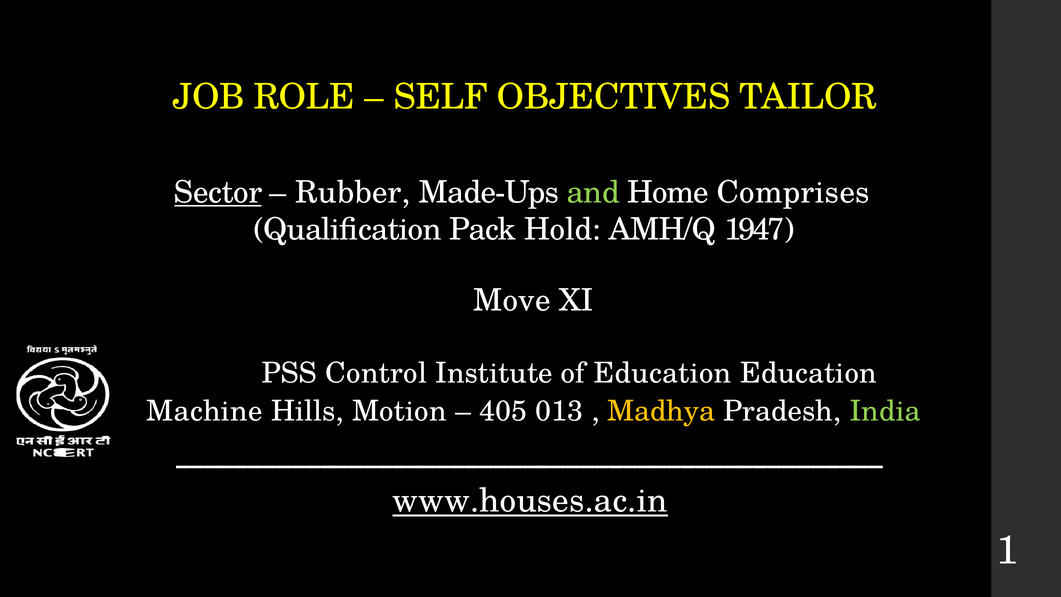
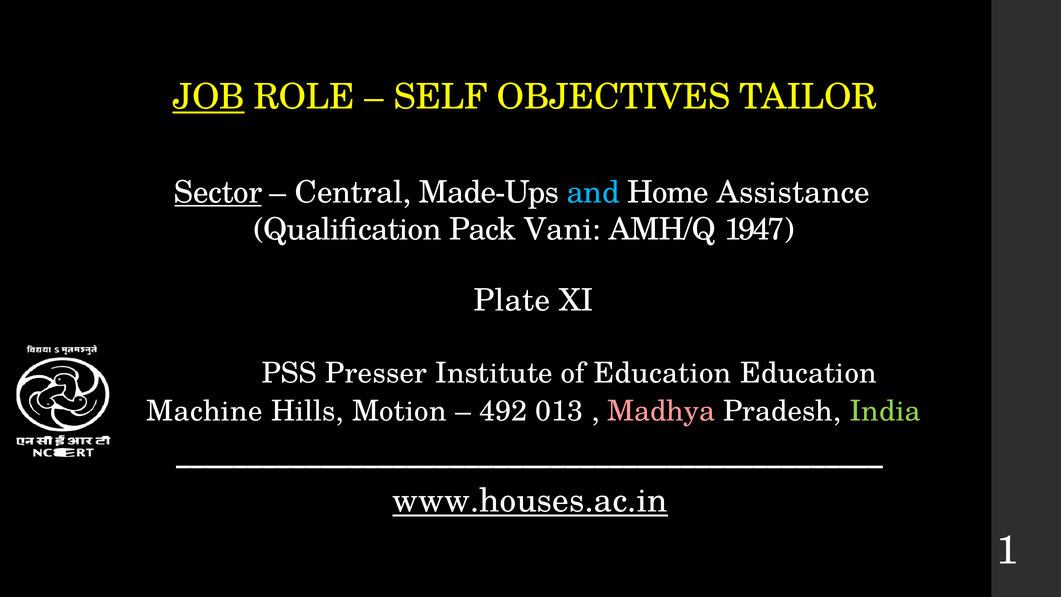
JOB underline: none -> present (209, 97)
Rubber: Rubber -> Central (353, 192)
and colour: light green -> light blue (593, 192)
Comprises: Comprises -> Assistance (793, 192)
Hold: Hold -> Vani (563, 230)
Move: Move -> Plate (512, 300)
Control: Control -> Presser (376, 373)
405: 405 -> 492 (503, 411)
Madhya colour: yellow -> pink (661, 411)
